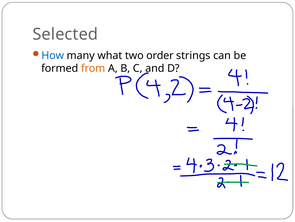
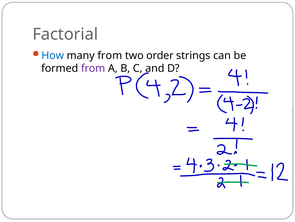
Selected: Selected -> Factorial (65, 34)
many what: what -> from (110, 55)
from colour: orange -> purple (93, 68)
